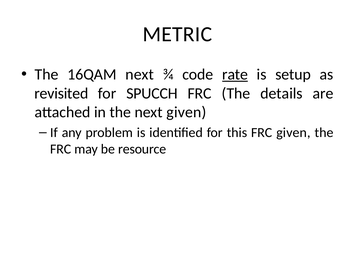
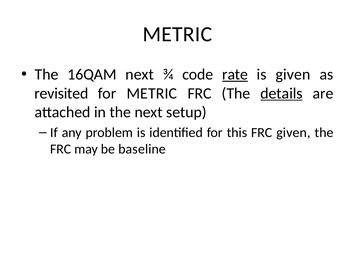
is setup: setup -> given (293, 74)
for SPUCCH: SPUCCH -> METRIC (152, 93)
details underline: none -> present (281, 93)
next given: given -> setup (186, 112)
resource: resource -> baseline (142, 149)
